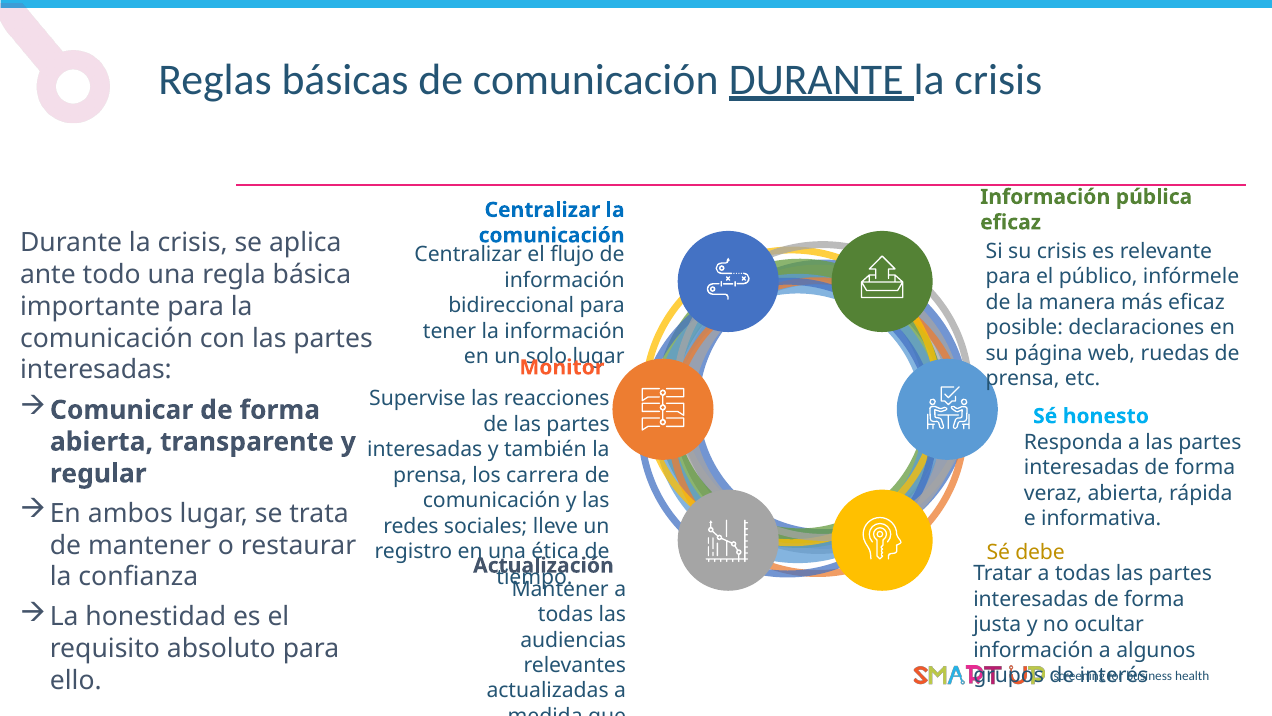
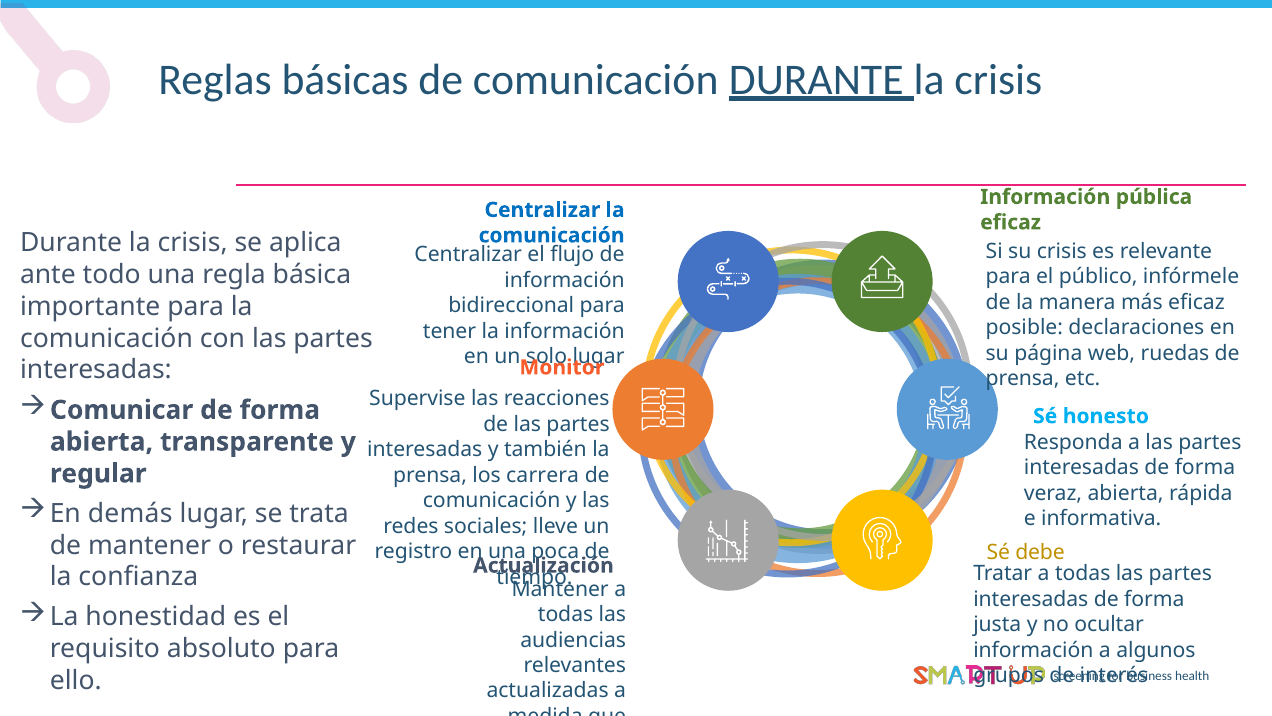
ambos: ambos -> demás (130, 513)
ética: ética -> poca (555, 551)
